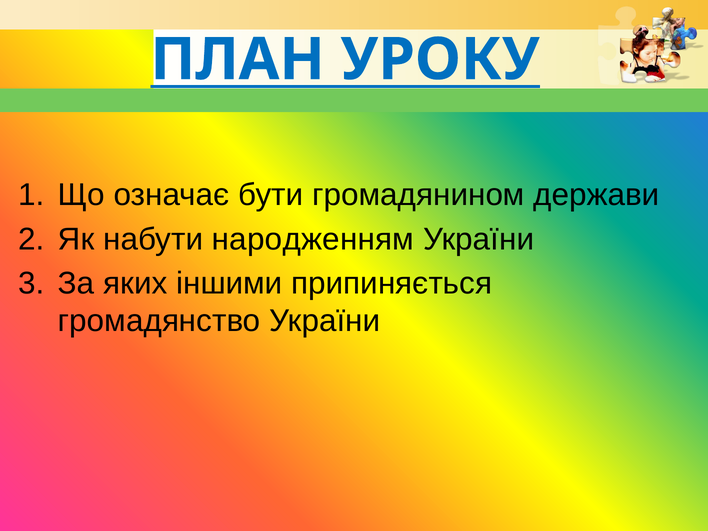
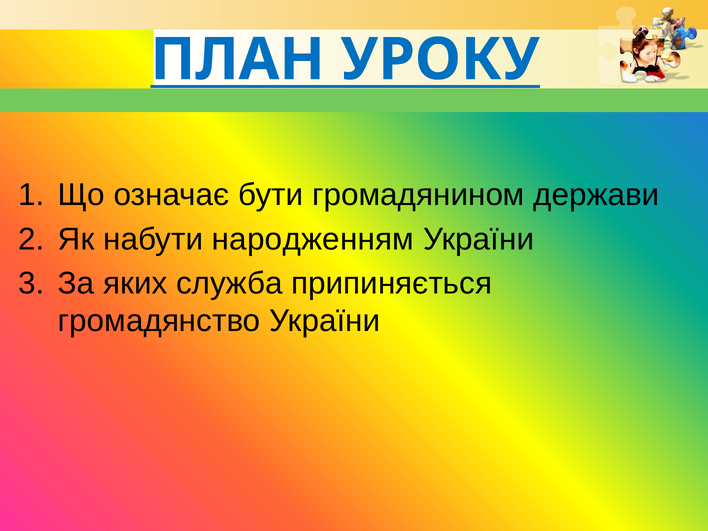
іншими: іншими -> служба (229, 283)
